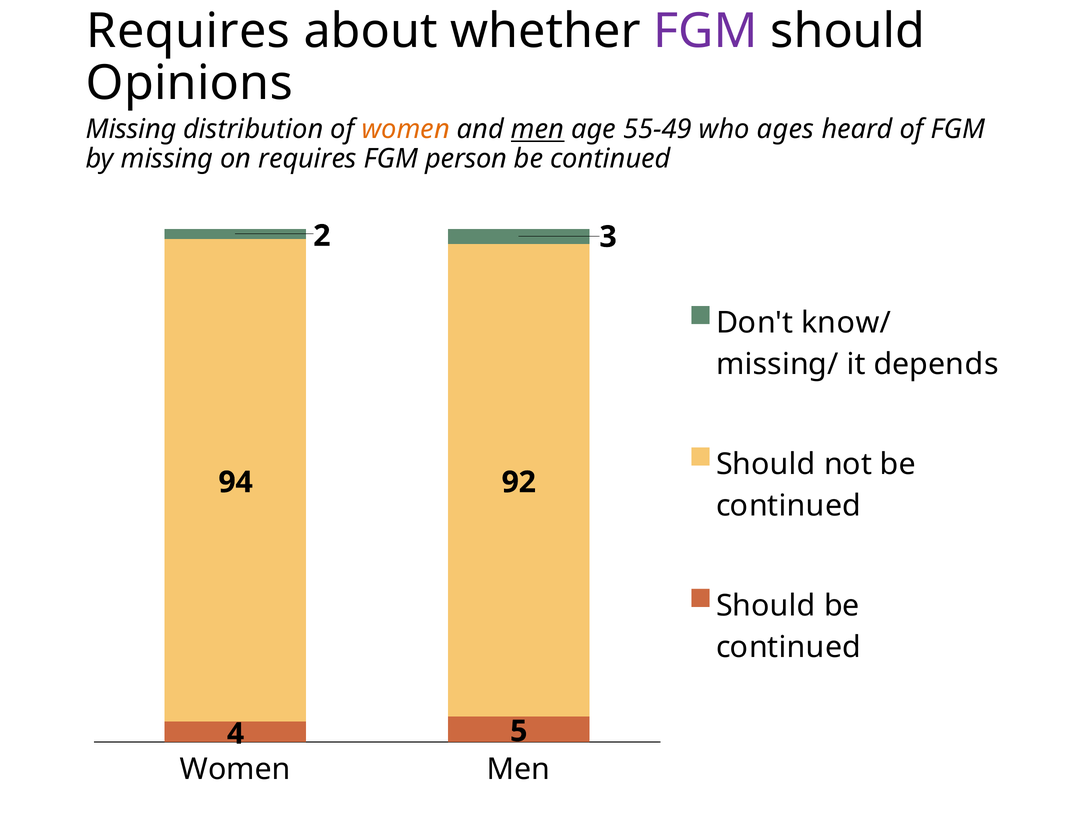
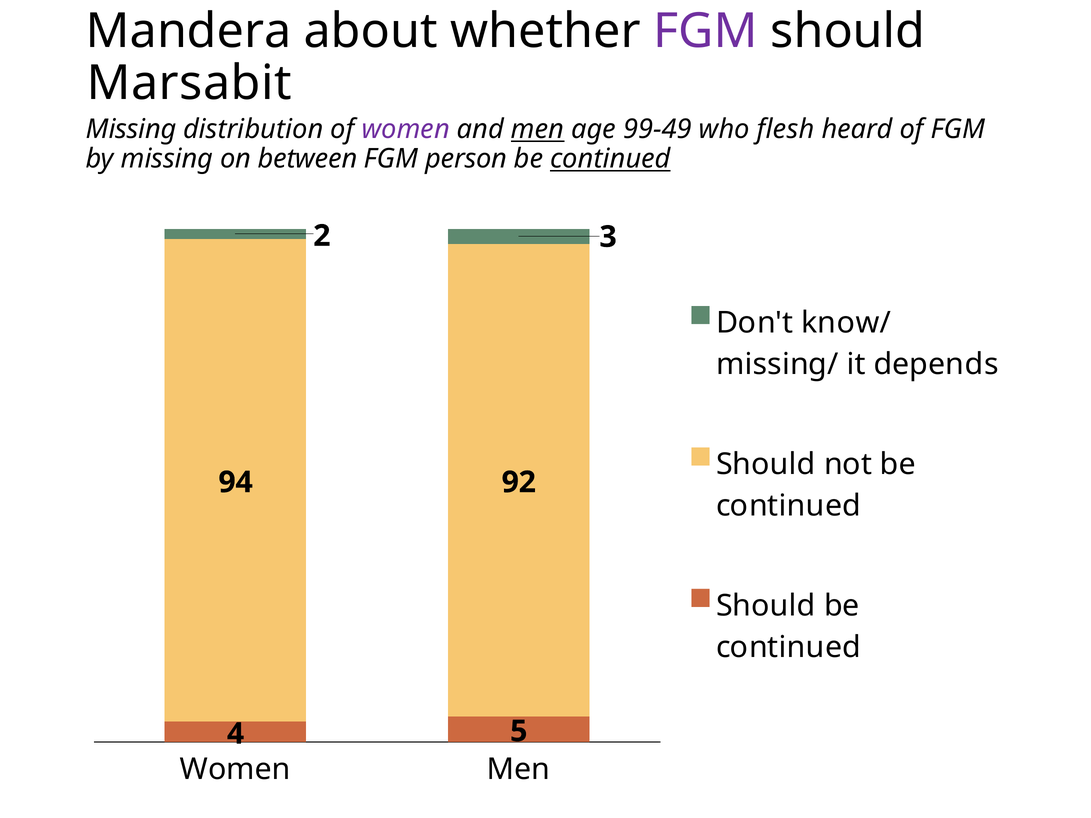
Requires: Requires -> Mandera (189, 31)
Opinions: Opinions -> Marsabit (189, 83)
women colour: orange -> purple (406, 129)
55-49: 55-49 -> 99-49 (657, 129)
ages: ages -> flesh (786, 129)
on requires: requires -> between (308, 159)
continued underline: none -> present (610, 159)
